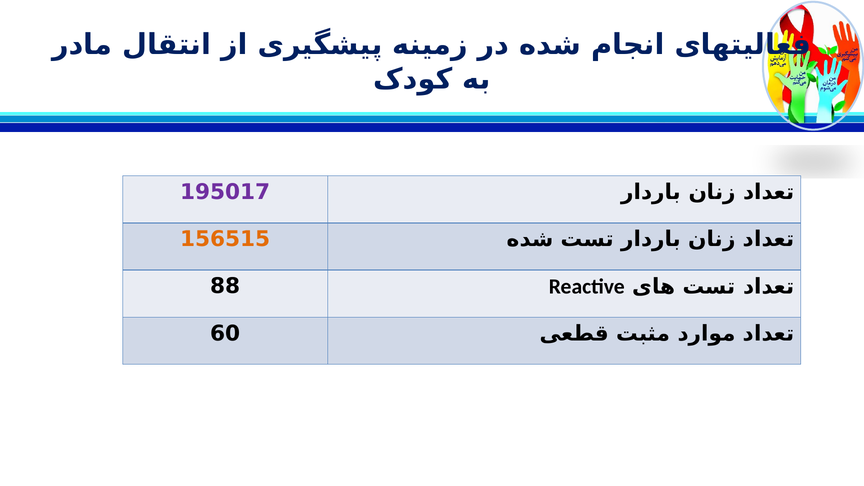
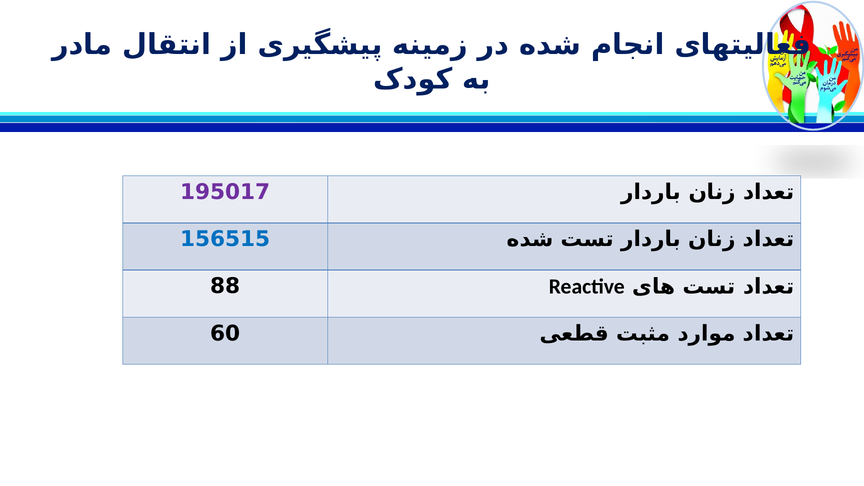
156515 colour: orange -> blue (225, 239)
